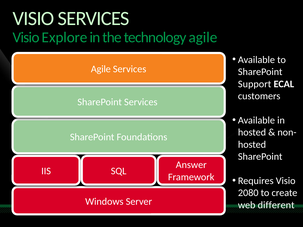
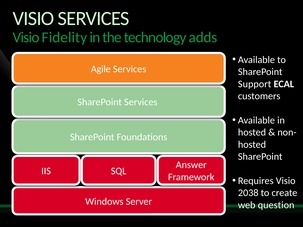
Explore: Explore -> Fidelity (64, 38)
technology agile: agile -> adds (203, 38)
2080: 2080 -> 2038 (248, 193)
different: different -> question (276, 205)
